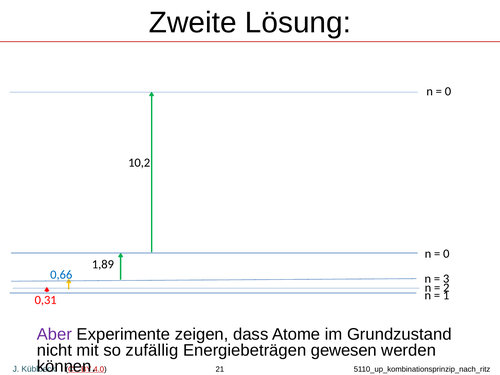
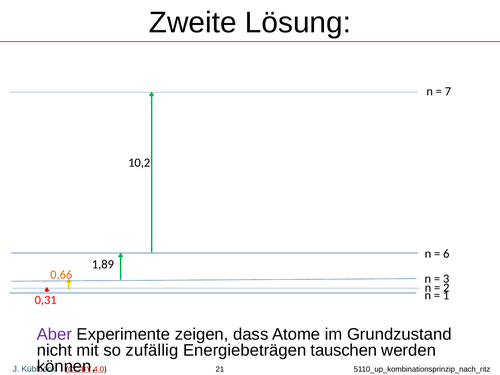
0: 0 -> 7 (448, 91)
0: 0 -> 6 (446, 254)
0,66 colour: blue -> orange (61, 275)
gewesen: gewesen -> tauschen (344, 350)
